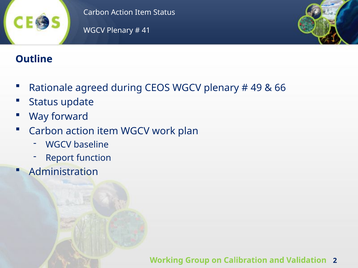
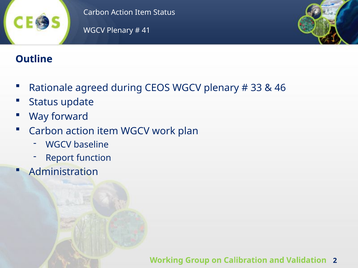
49: 49 -> 33 (256, 88)
66: 66 -> 46 (280, 88)
